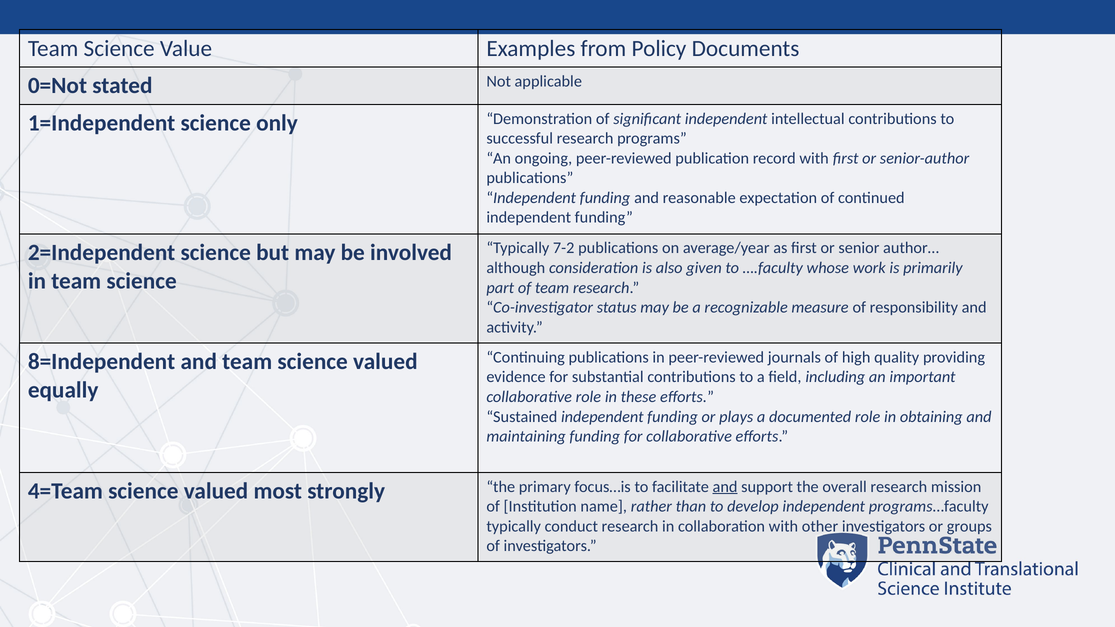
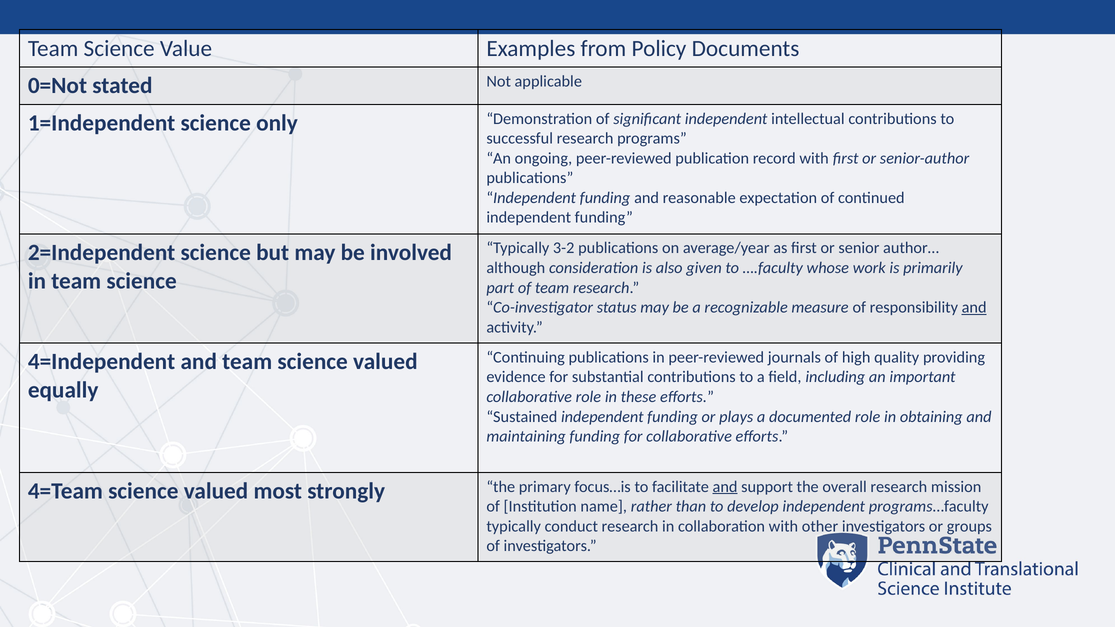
7-2: 7-2 -> 3-2 (564, 248)
and underline: none -> present (974, 308)
8=Independent: 8=Independent -> 4=Independent (102, 362)
